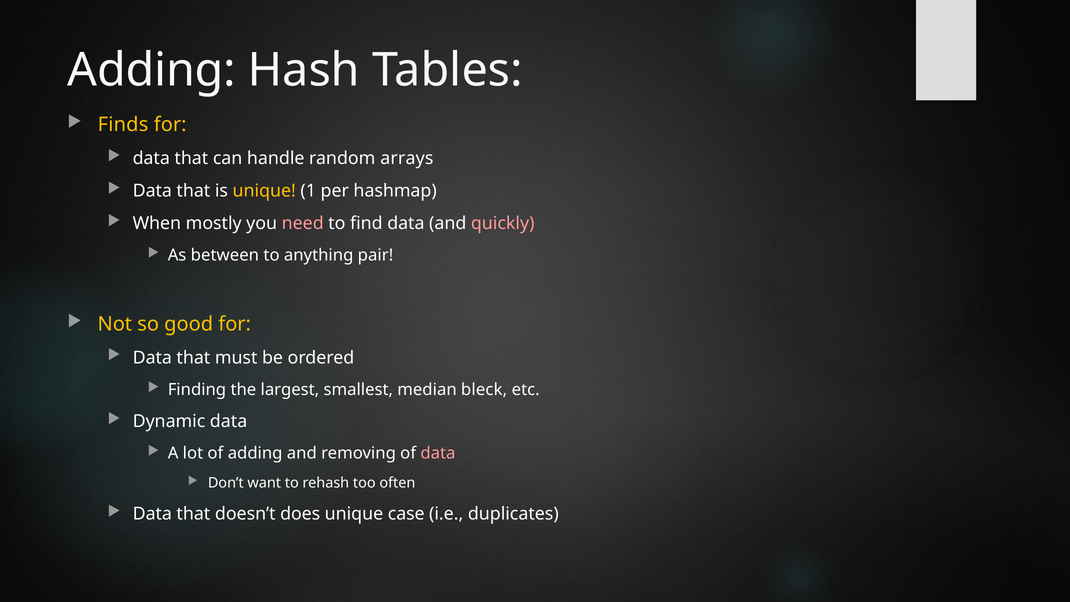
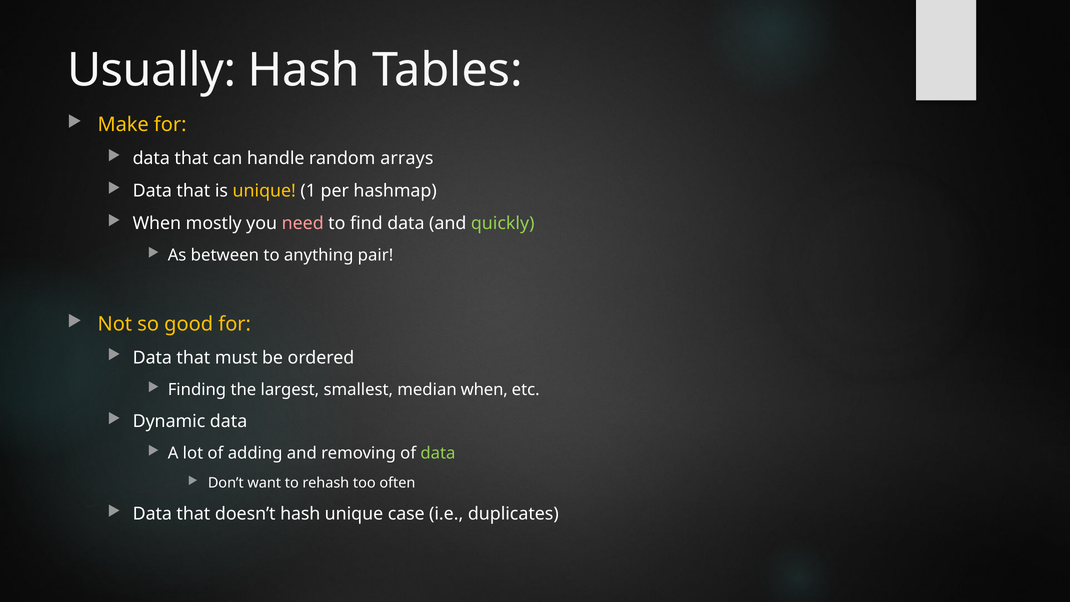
Adding: Adding -> Usually (152, 70)
Finds: Finds -> Make (123, 125)
quickly colour: pink -> light green (503, 223)
median bleck: bleck -> when (484, 389)
data colour: pink -> light green (438, 453)
doesn’t does: does -> hash (300, 514)
